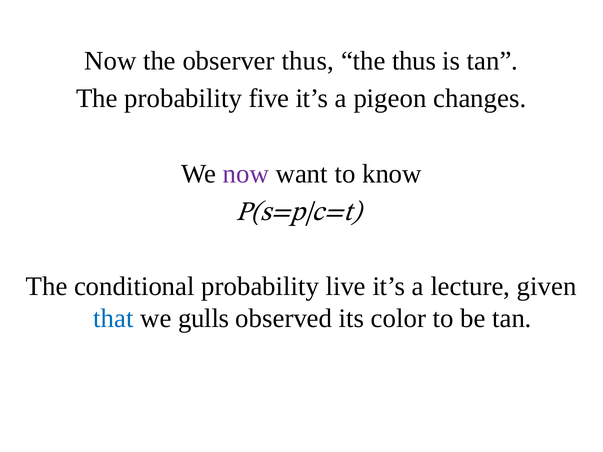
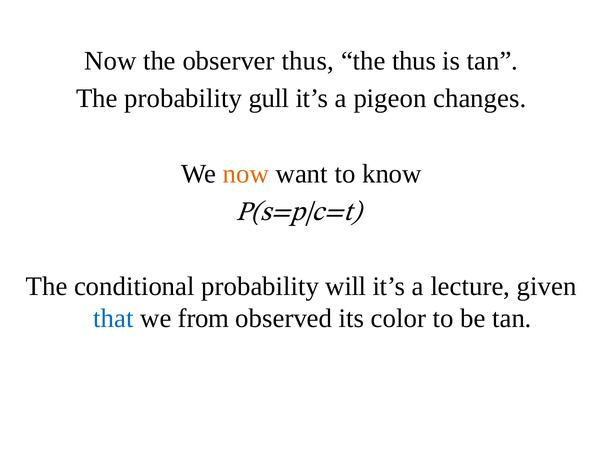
five: five -> gull (269, 99)
now colour: purple -> orange (246, 174)
live: live -> will (346, 286)
gulls: gulls -> from (204, 319)
